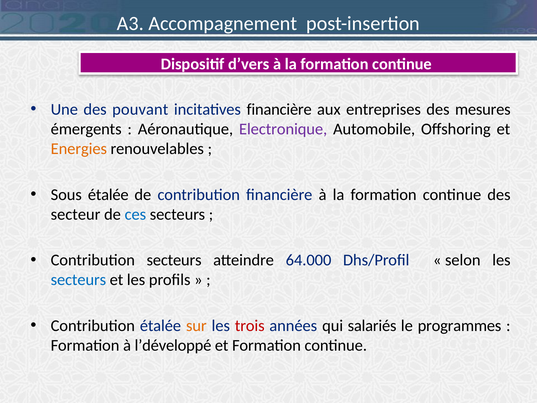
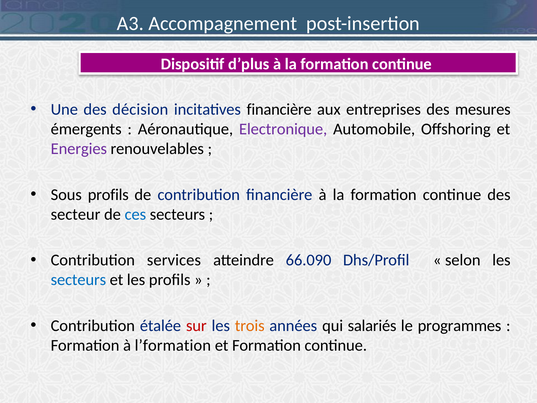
d’vers: d’vers -> d’plus (249, 64)
pouvant: pouvant -> décision (140, 109)
Energies colour: orange -> purple (79, 149)
Sous étalée: étalée -> profils (108, 195)
Contribution secteurs: secteurs -> services (174, 260)
64.000: 64.000 -> 66.090 (309, 260)
sur colour: orange -> red (196, 326)
trois colour: red -> orange (250, 326)
l’développé: l’développé -> l’formation (173, 345)
